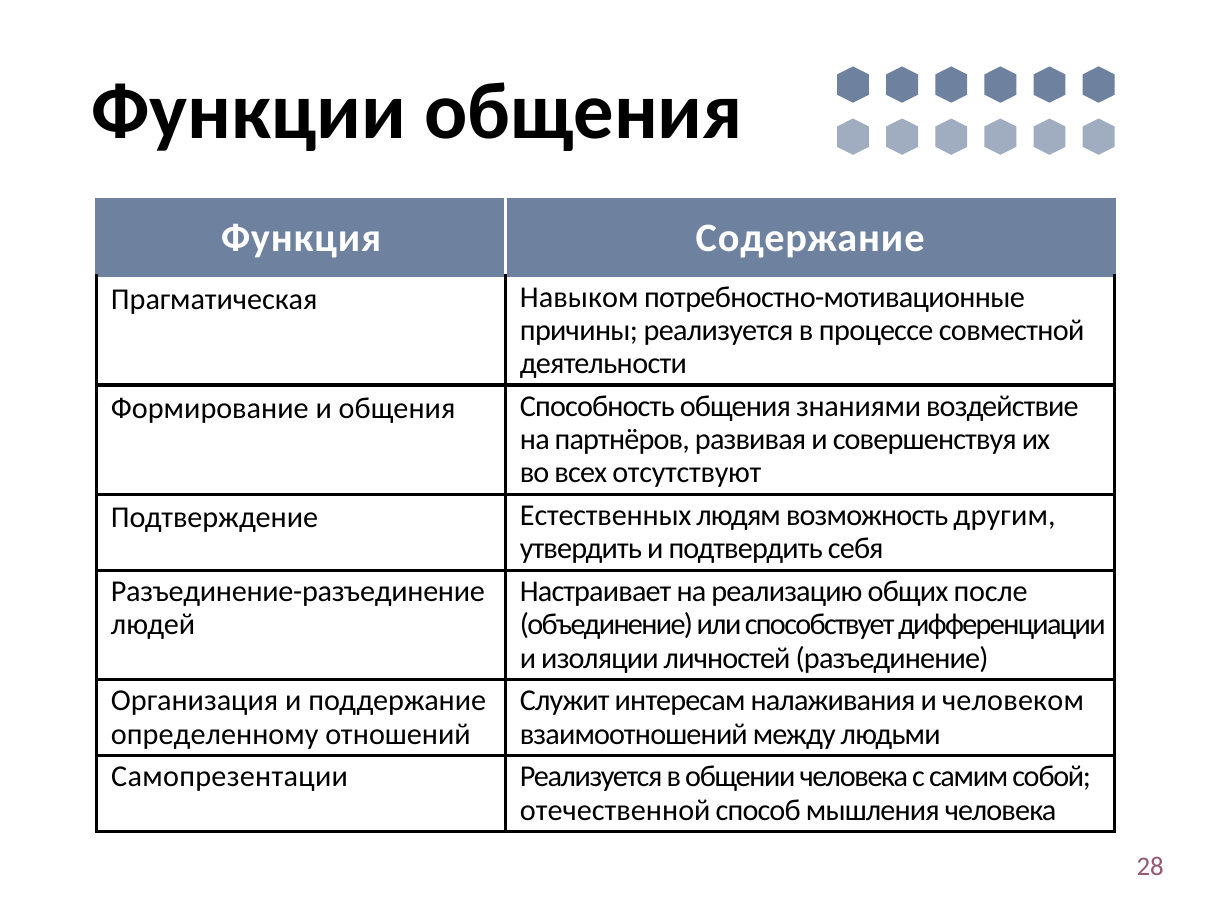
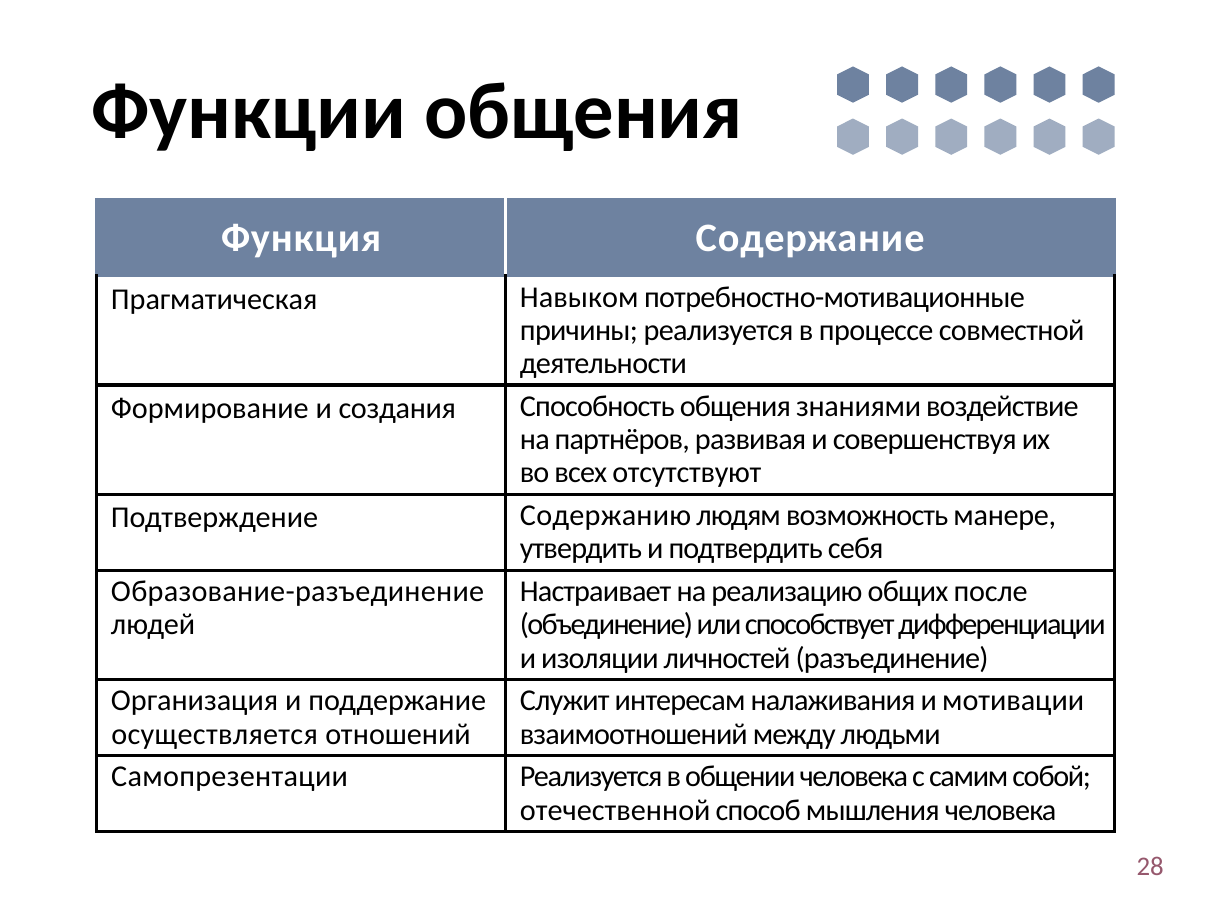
и общения: общения -> создания (397, 409)
Естественных: Естественных -> Содержанию (606, 516)
другим: другим -> манере (1005, 516)
Разъединение-разъединение: Разъединение-разъединение -> Образование-разъединение (298, 592)
человеком: человеком -> мотивации (1013, 701)
определенному: определенному -> осуществляется (215, 734)
